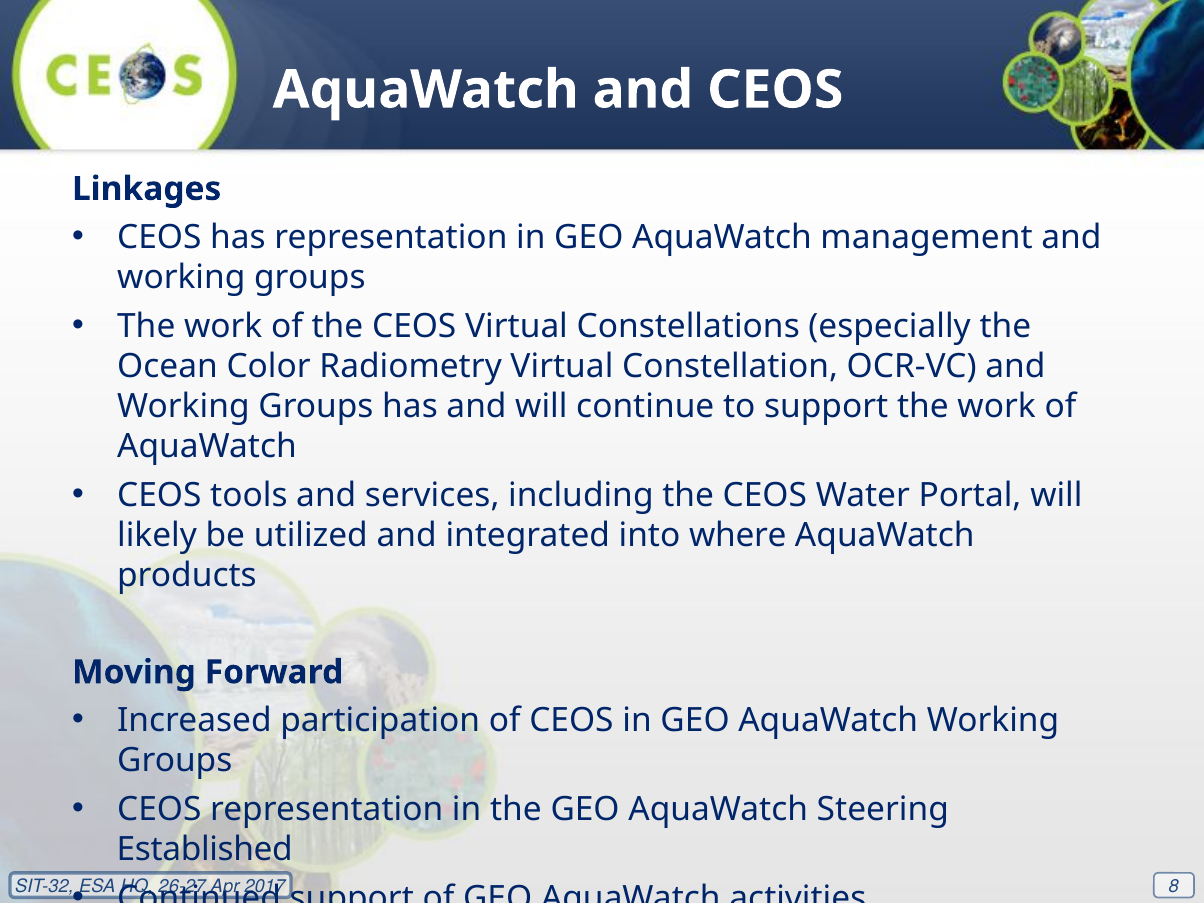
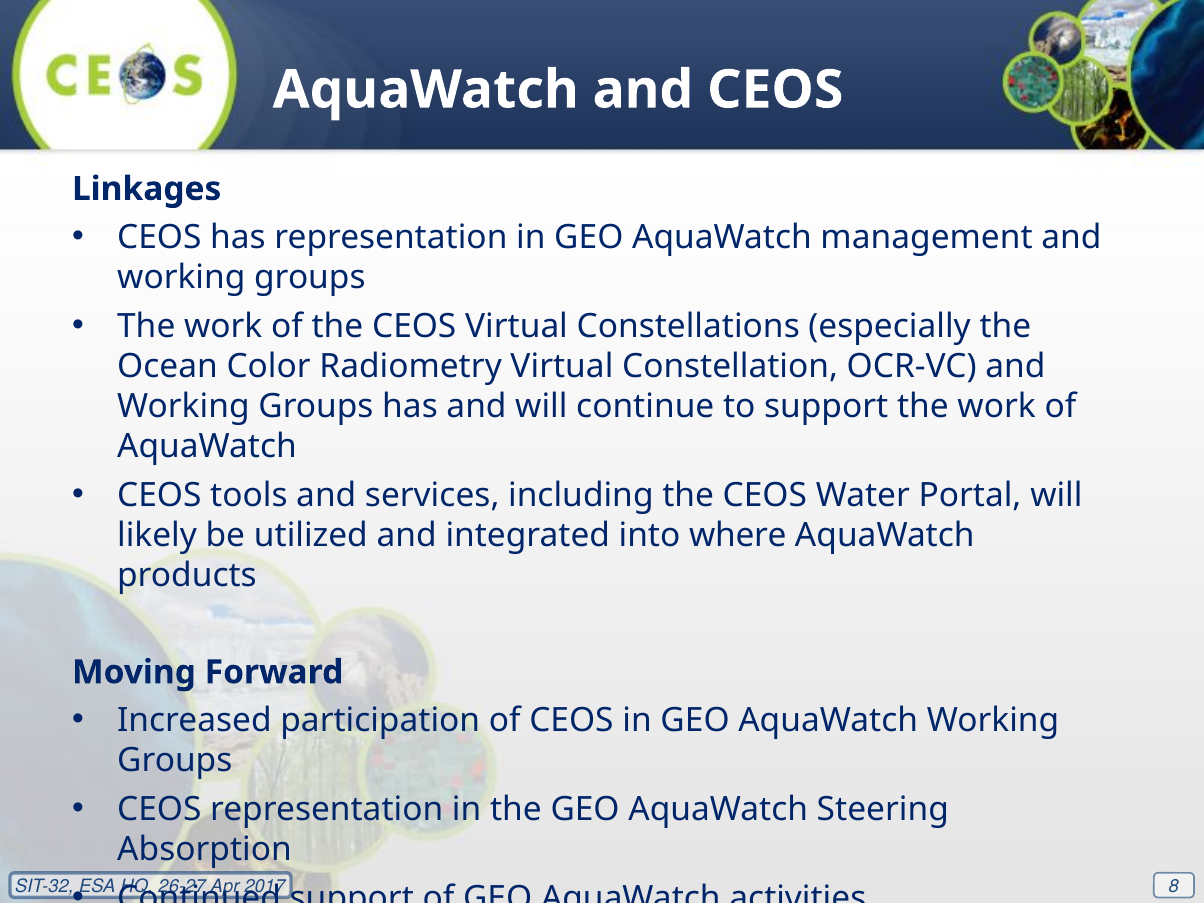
Established: Established -> Absorption (205, 850)
